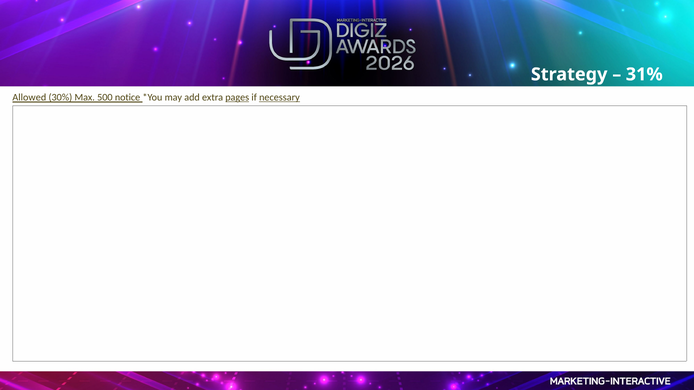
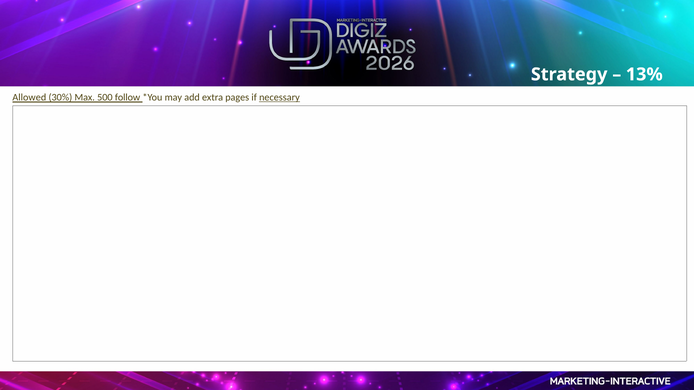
31%: 31% -> 13% (644, 74)
notice: notice -> follow (128, 98)
pages underline: present -> none (237, 98)
